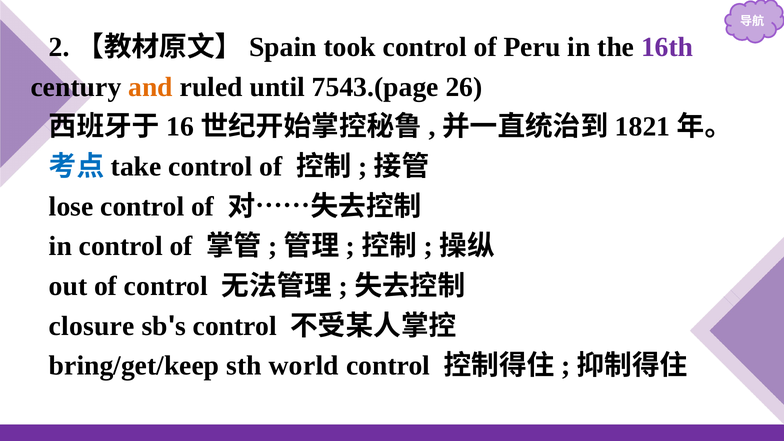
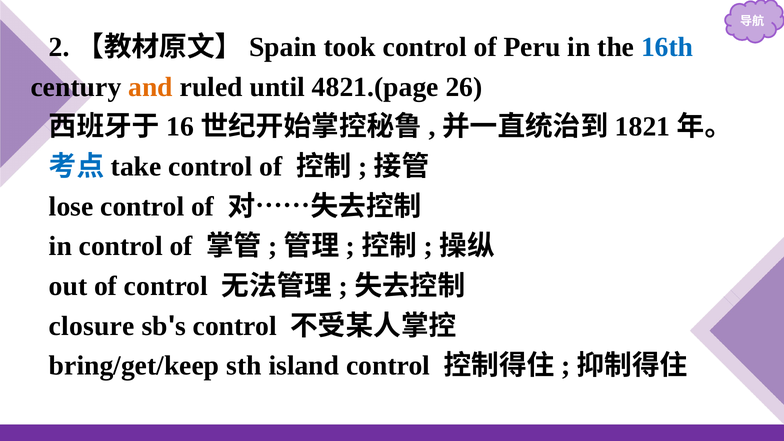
16th colour: purple -> blue (667, 47)
7543.(page: 7543.(page -> 4821.(page (375, 87)
world: world -> island (304, 366)
